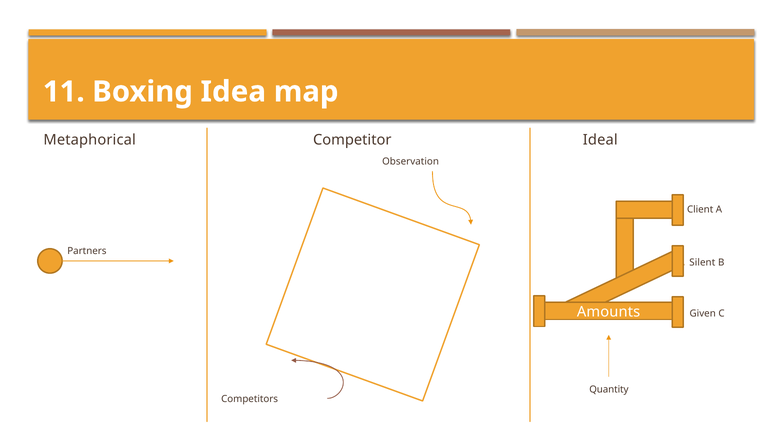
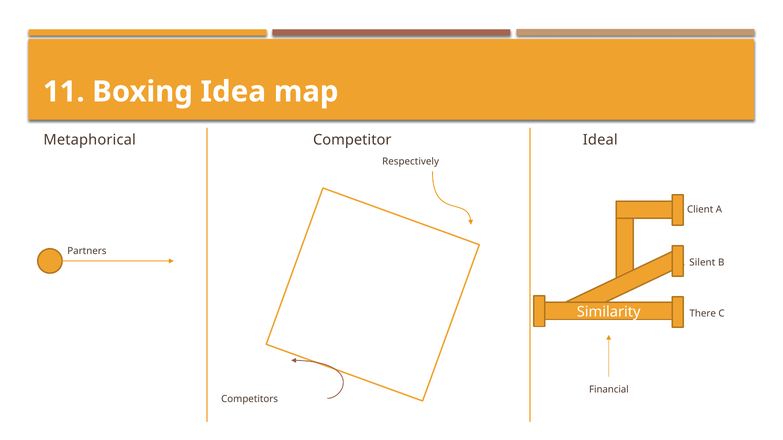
Observation: Observation -> Respectively (411, 162)
Amounts: Amounts -> Similarity (609, 312)
Given: Given -> There (703, 314)
Quantity: Quantity -> Financial (609, 390)
